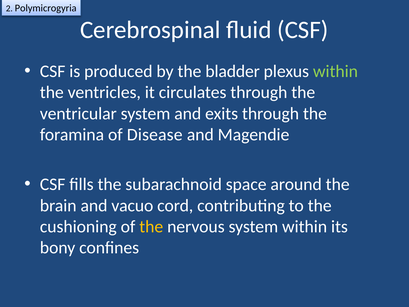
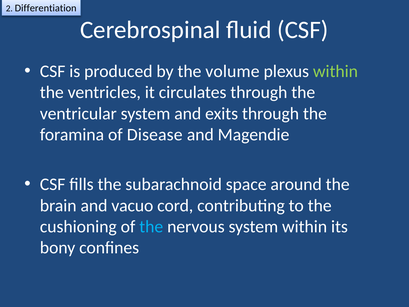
Polymicrogyria: Polymicrogyria -> Differentiation (46, 8)
bladder: bladder -> volume (232, 71)
the colour: yellow -> light blue (151, 226)
